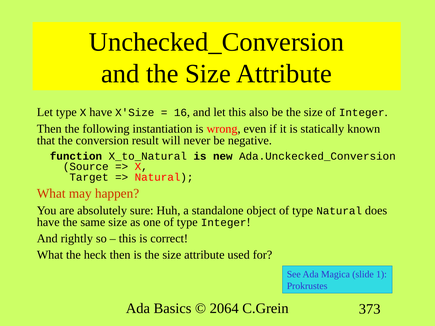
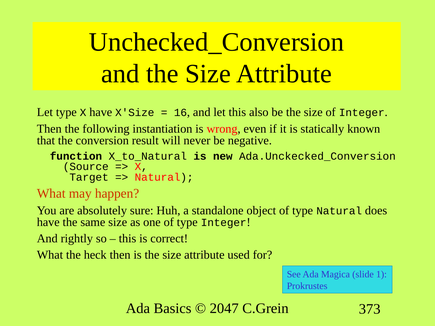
2064: 2064 -> 2047 (224, 309)
